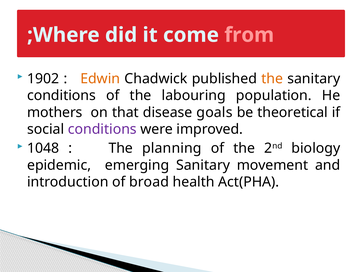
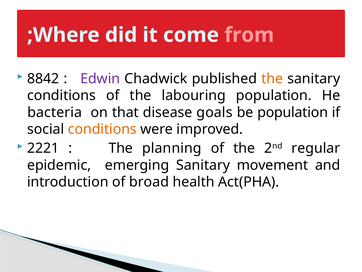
1902: 1902 -> 8842 (43, 79)
Edwin colour: orange -> purple (100, 79)
mothers: mothers -> bacteria (55, 112)
be theoretical: theoretical -> population (293, 112)
conditions colour: purple -> orange (102, 129)
1048: 1048 -> 2221 (43, 148)
biology: biology -> regular (316, 148)
